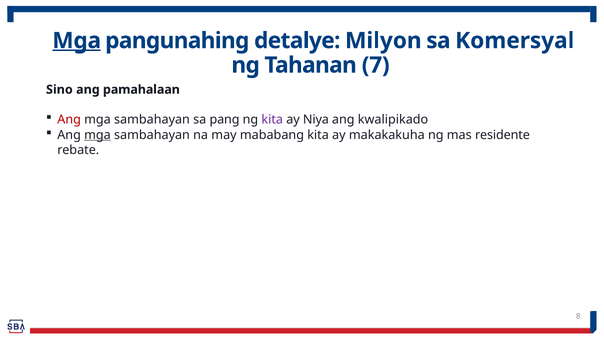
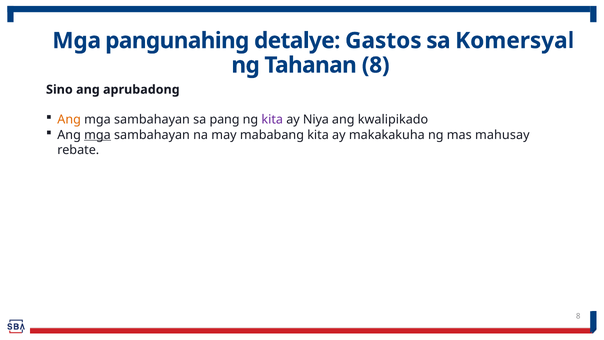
Mga underline: present -> none (77, 41)
Milyon: Milyon -> Gastos (383, 41)
Tahanan 7: 7 -> 8 (376, 65)
pamahalaan: pamahalaan -> aprubadong (141, 90)
Ang colour: red -> orange (69, 120)
residente: residente -> mahusay (502, 135)
